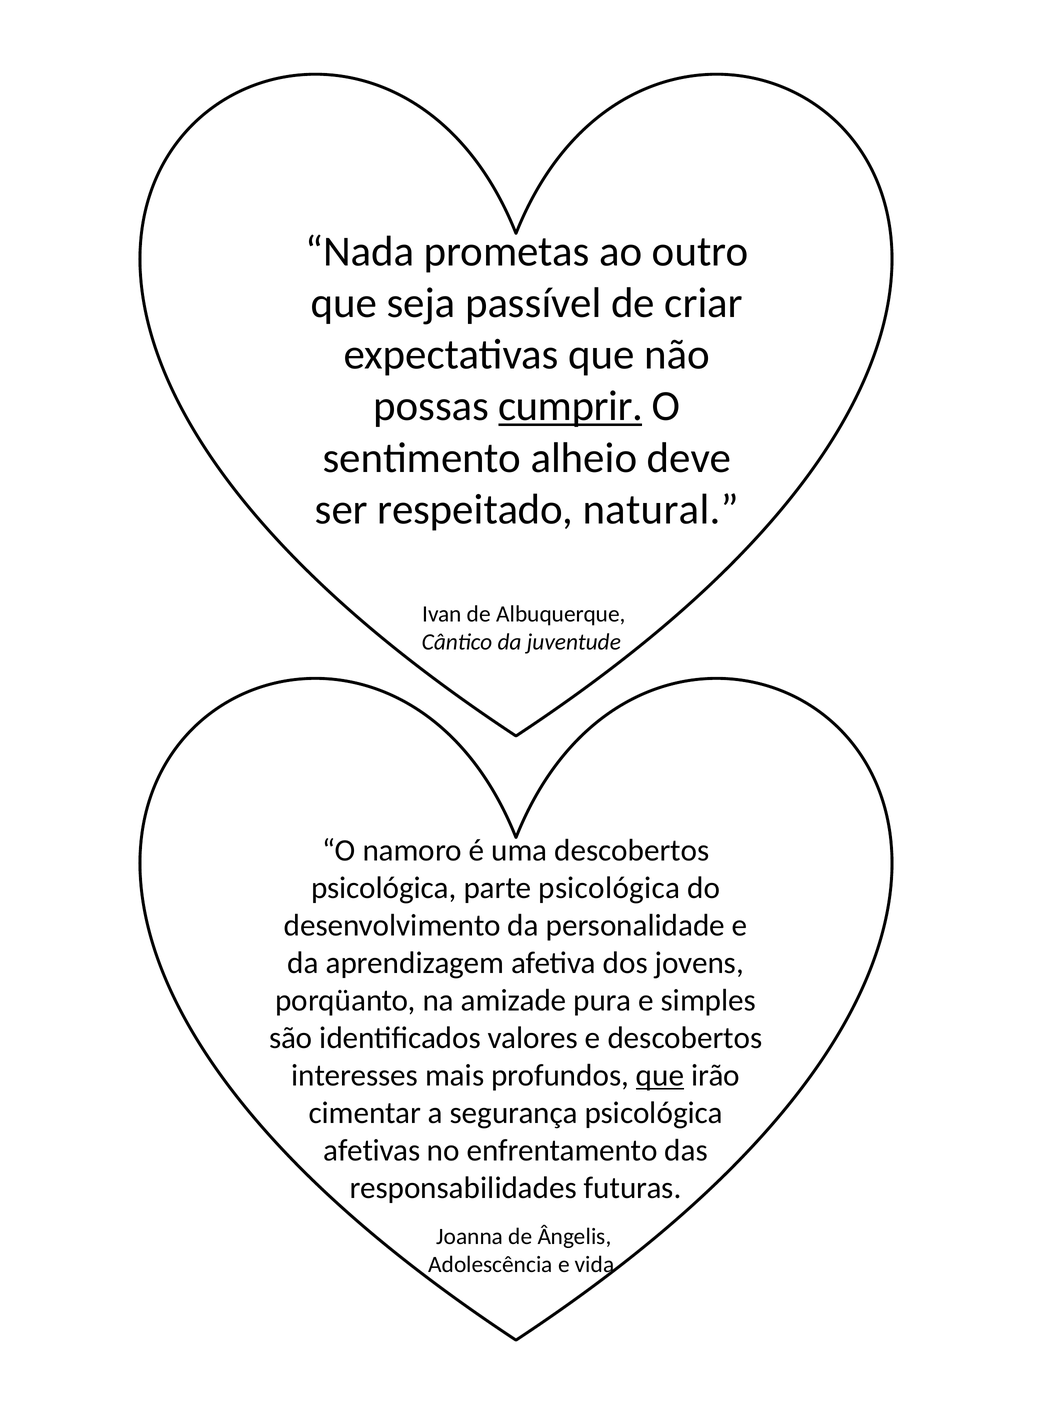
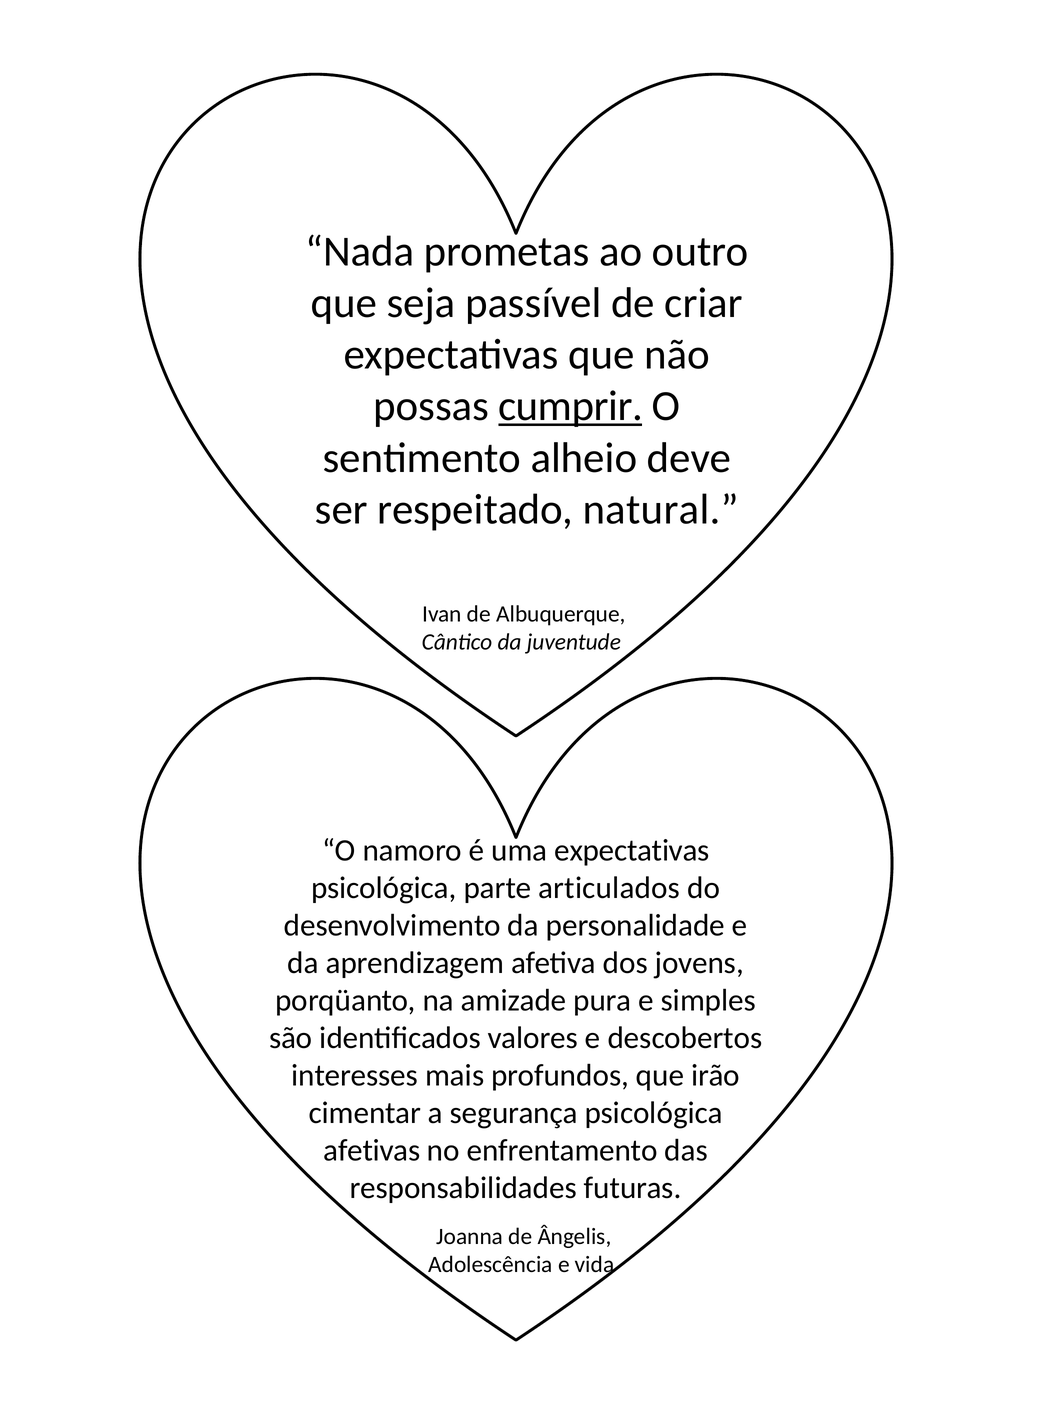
uma descobertos: descobertos -> expectativas (632, 850)
parte psicológica: psicológica -> articulados (609, 888)
que underline: present -> none (660, 1075)
